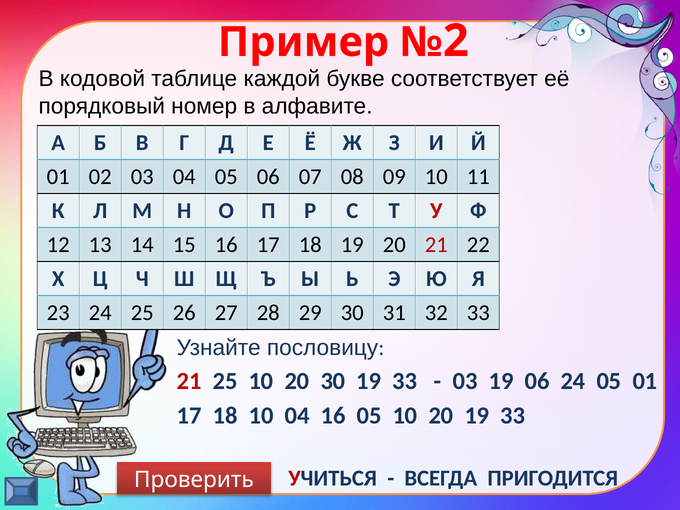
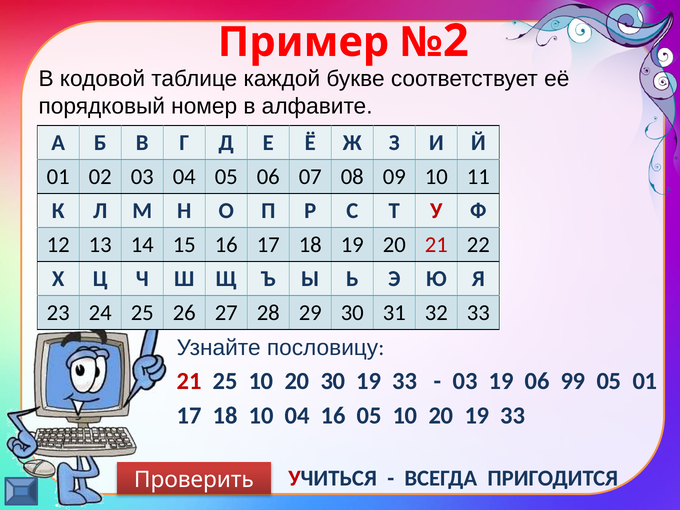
06 24: 24 -> 99 (573, 381)
